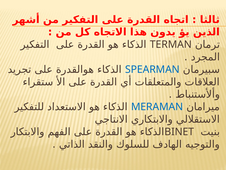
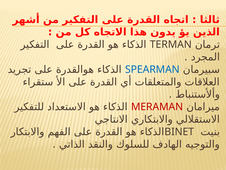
MERAMAN colour: blue -> red (157, 107)
